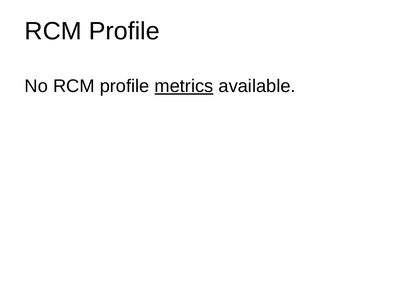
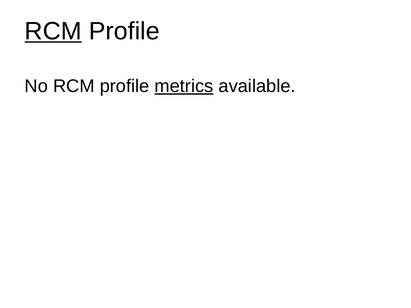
RCM underline: none -> present (53, 31)
